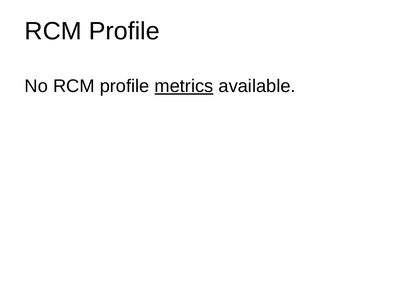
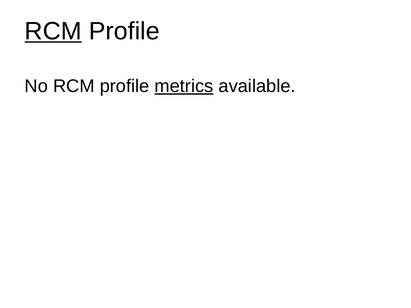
RCM underline: none -> present (53, 31)
